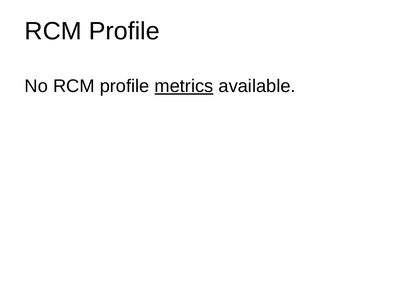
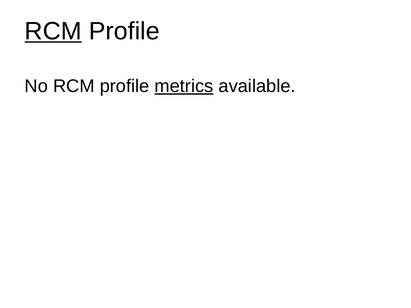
RCM underline: none -> present (53, 31)
